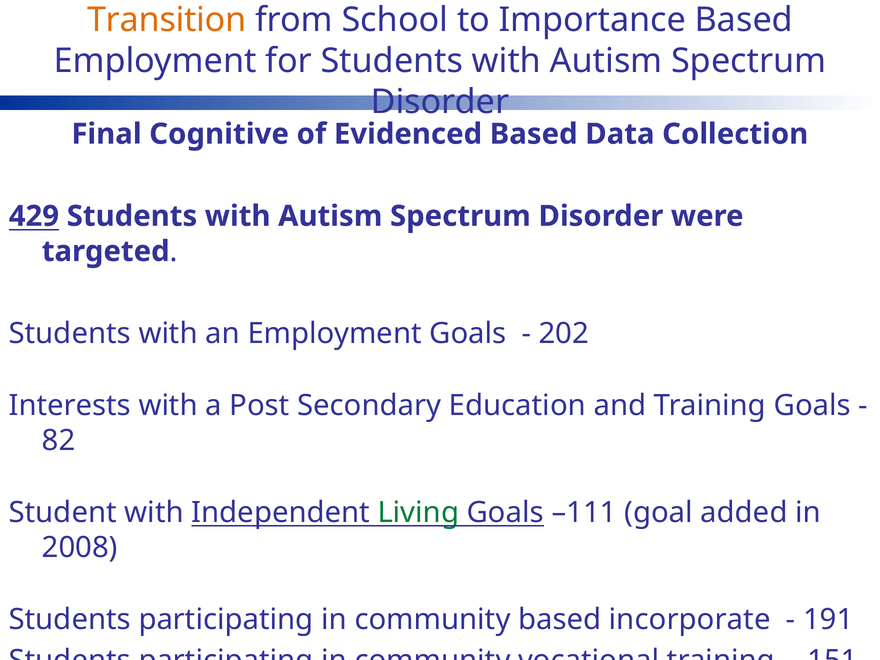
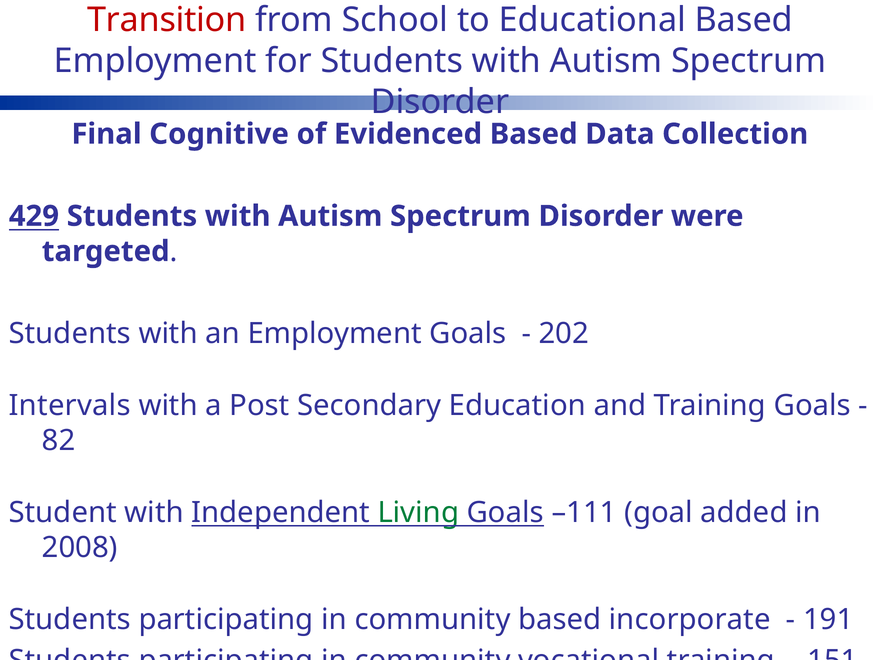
Transition colour: orange -> red (167, 20)
Importance: Importance -> Educational (592, 20)
Interests: Interests -> Intervals (70, 405)
